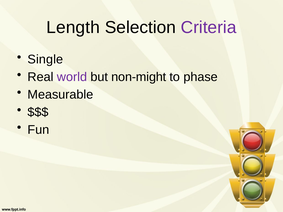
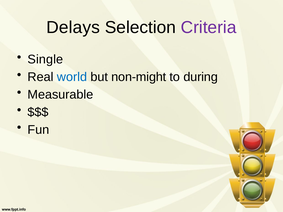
Length: Length -> Delays (73, 27)
world colour: purple -> blue (72, 77)
phase: phase -> during (201, 77)
